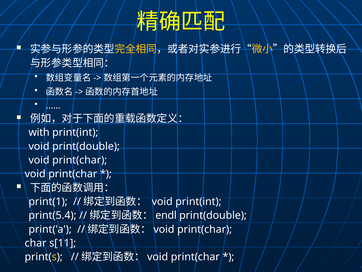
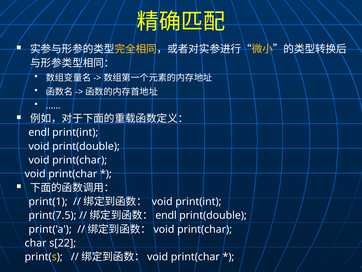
with: with -> endl (39, 132)
print(5.4: print(5.4 -> print(7.5 (53, 215)
s[11: s[11 -> s[22 (63, 243)
